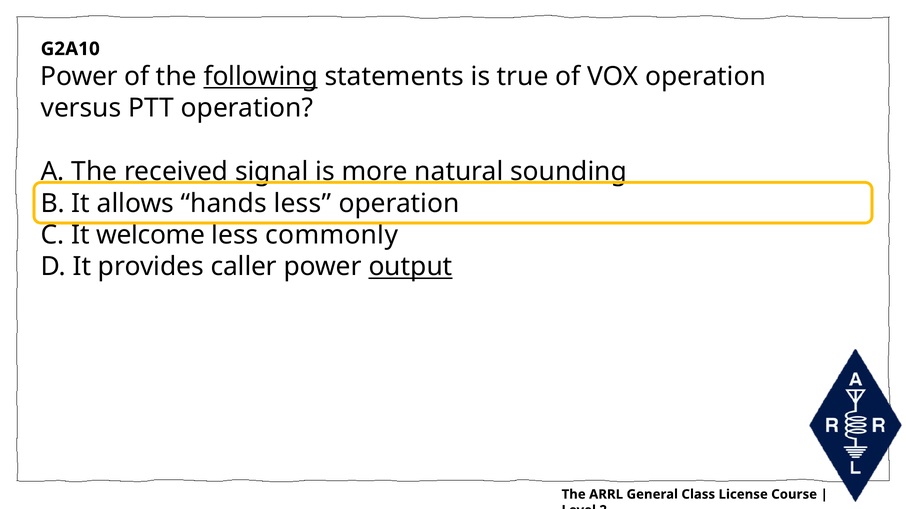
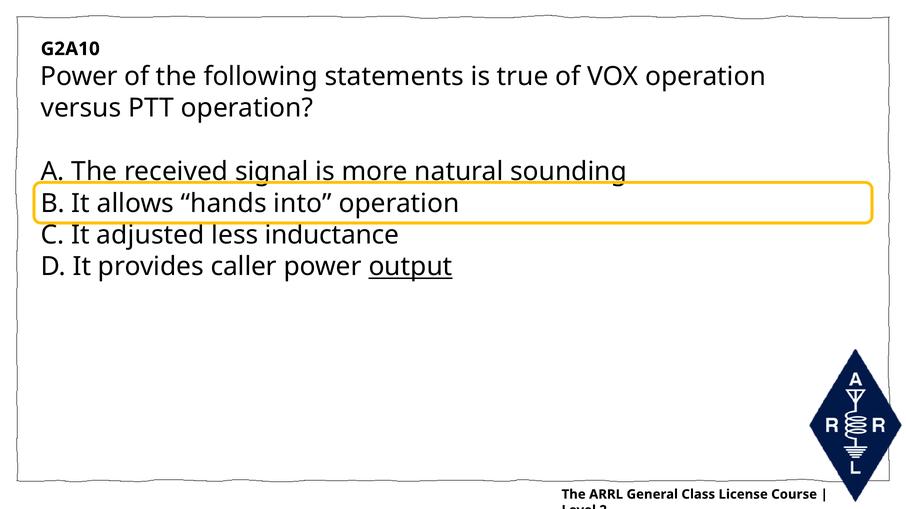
following underline: present -> none (261, 77)
hands less: less -> into (303, 204)
welcome: welcome -> adjusted (151, 235)
commonly: commonly -> inductance (332, 235)
